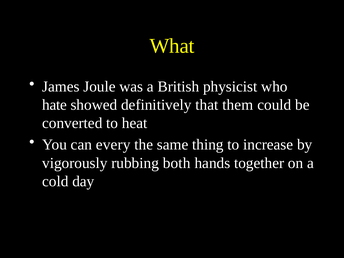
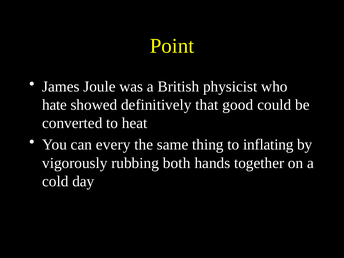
What: What -> Point (172, 46)
them: them -> good (238, 105)
increase: increase -> inflating (268, 145)
